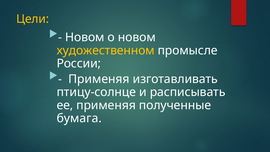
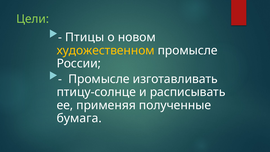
Цели colour: yellow -> light green (33, 19)
Новом: Новом -> Птицы (85, 37)
Применяя: Применяя -> Промысле (99, 79)
